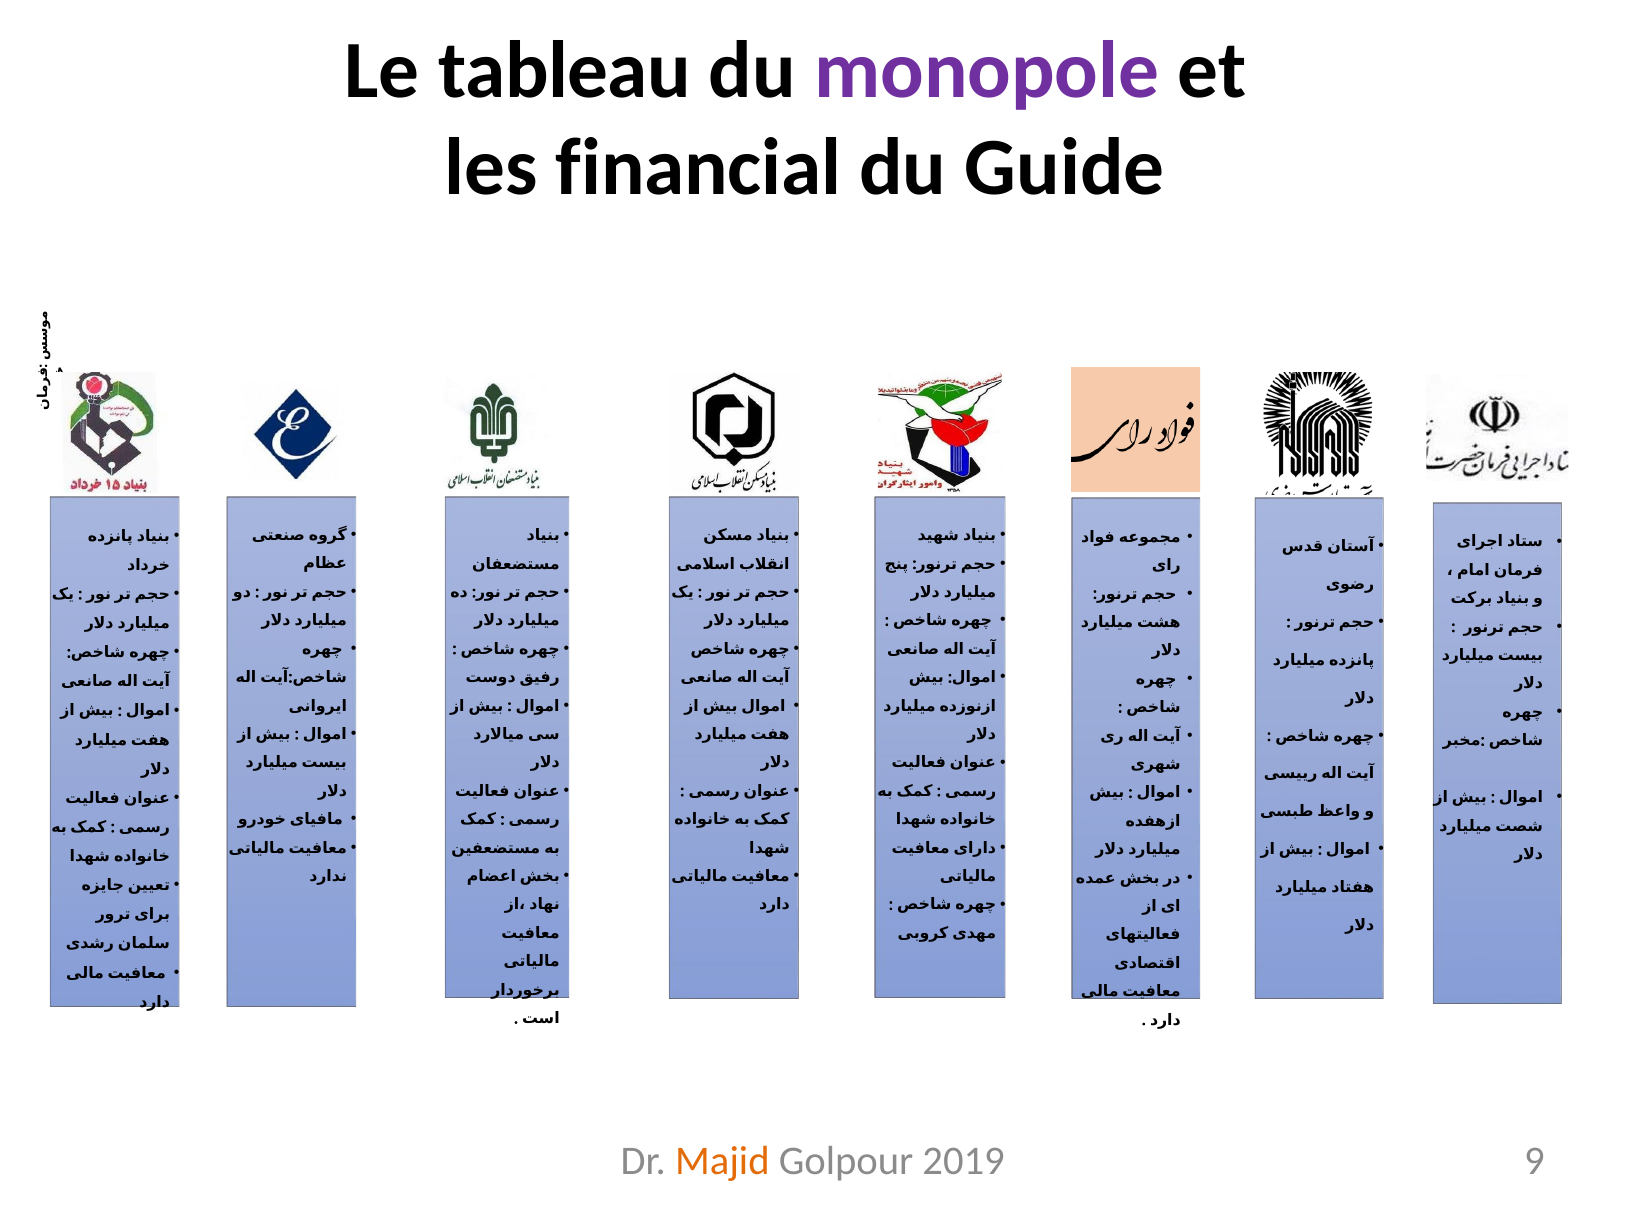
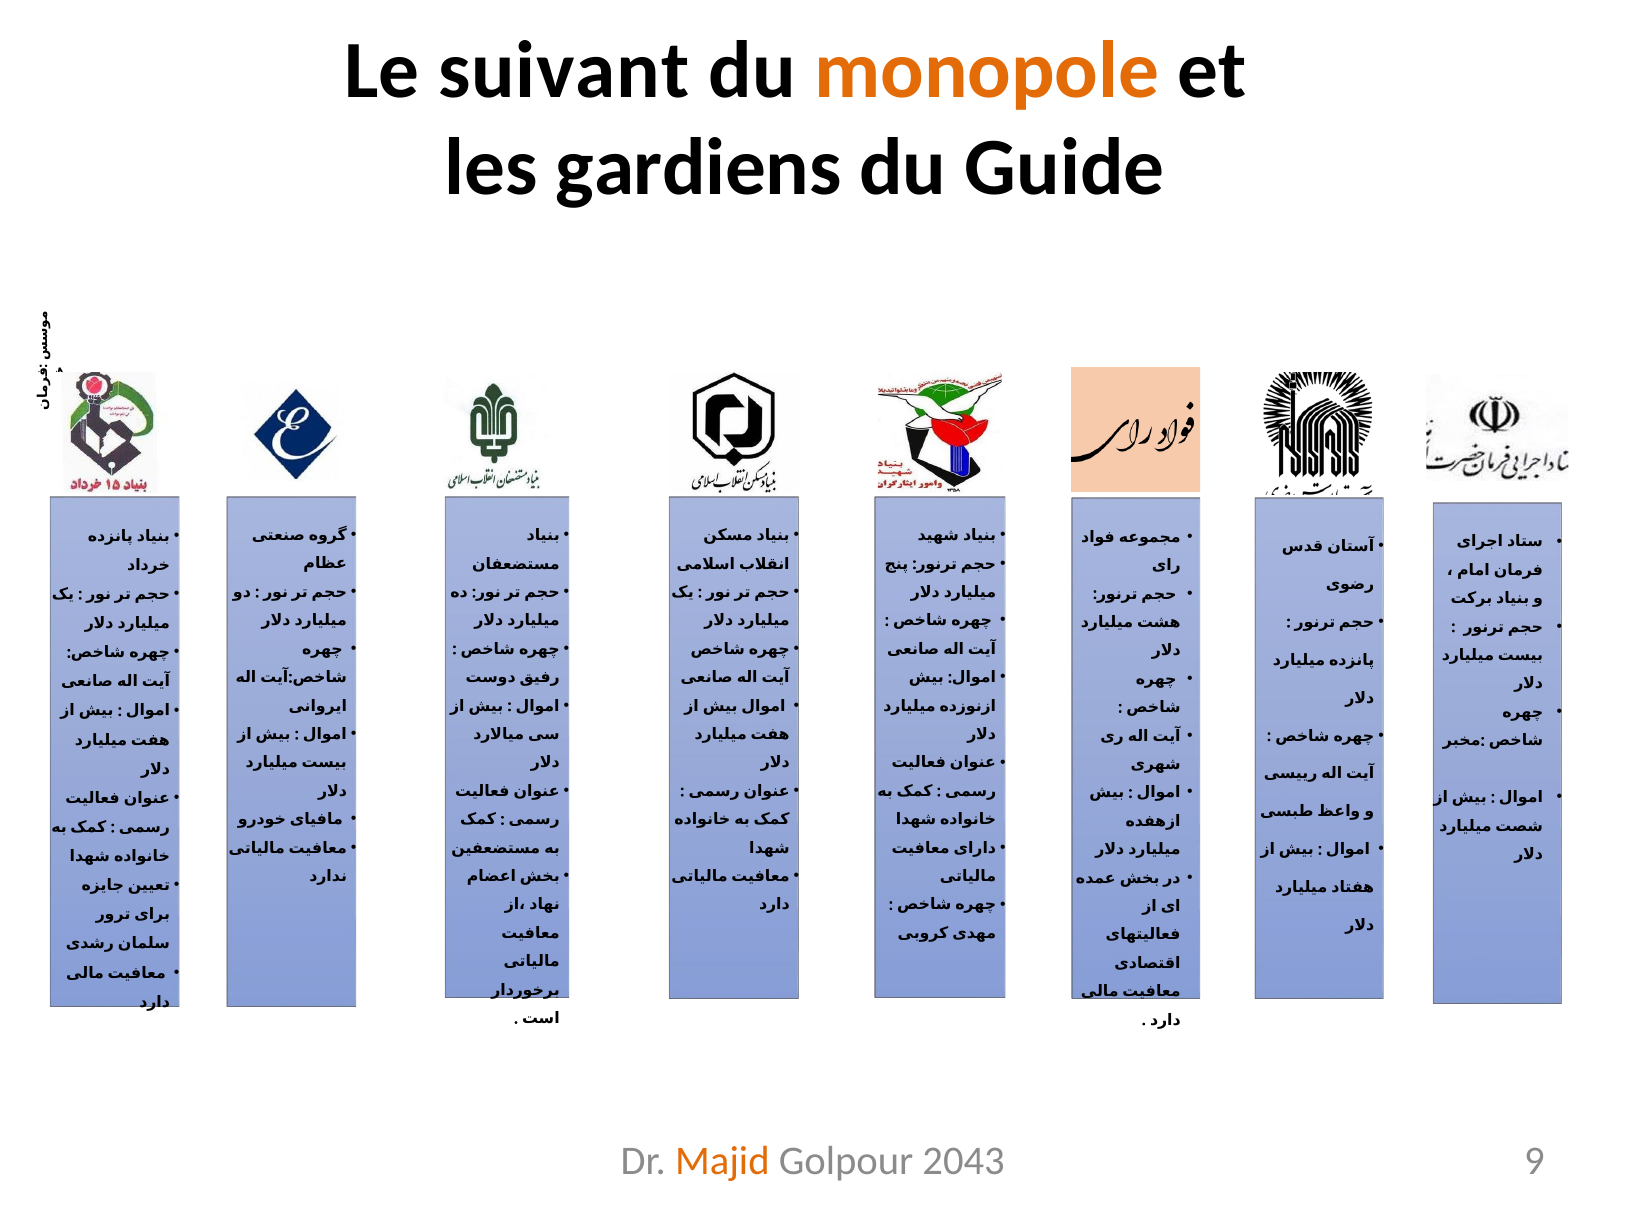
tableau: tableau -> suivant (564, 70)
monopole colour: purple -> orange (987, 70)
financial: financial -> gardiens (699, 168)
2019: 2019 -> 2043 (964, 1161)
